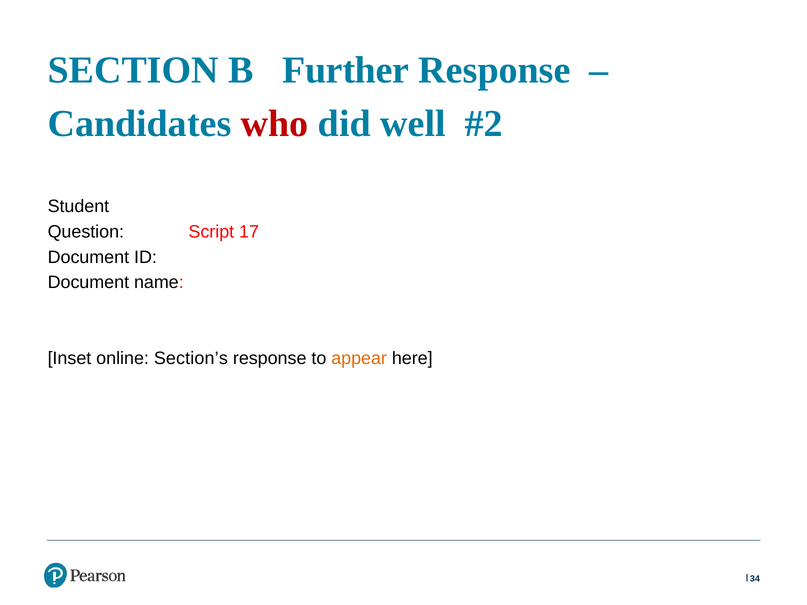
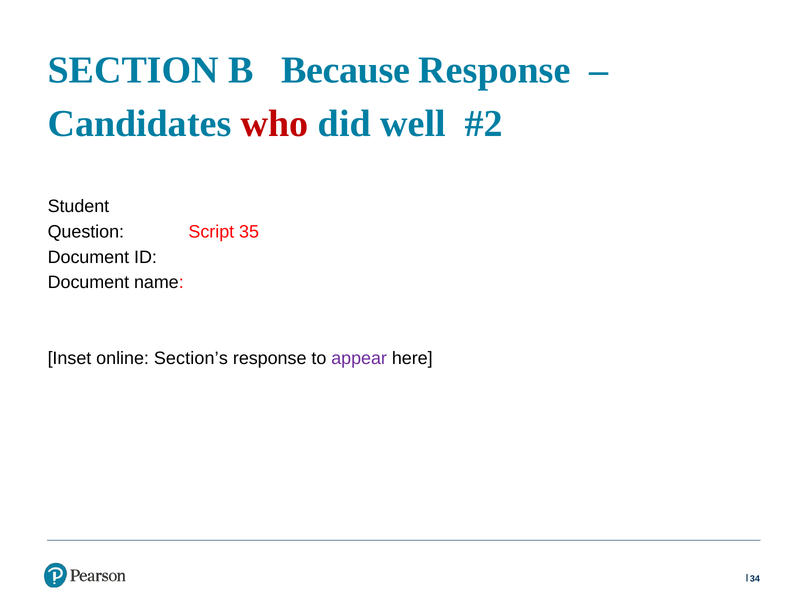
Further: Further -> Because (346, 70)
17: 17 -> 35 (249, 232)
appear colour: orange -> purple (359, 359)
